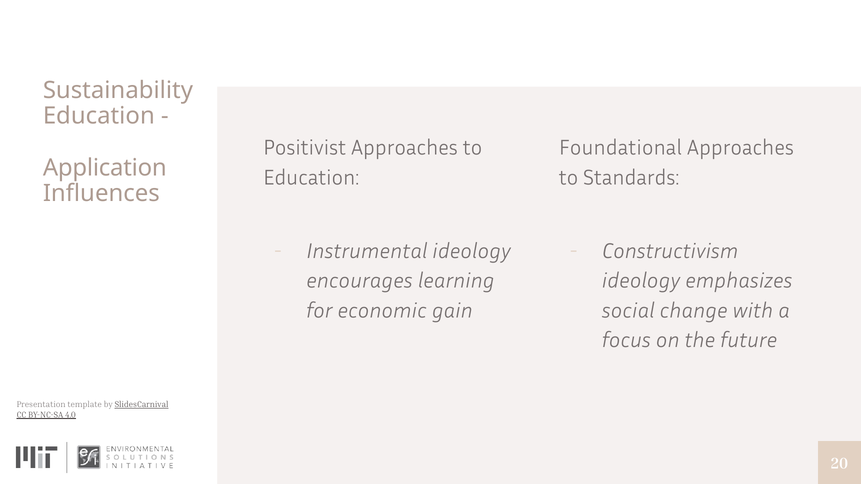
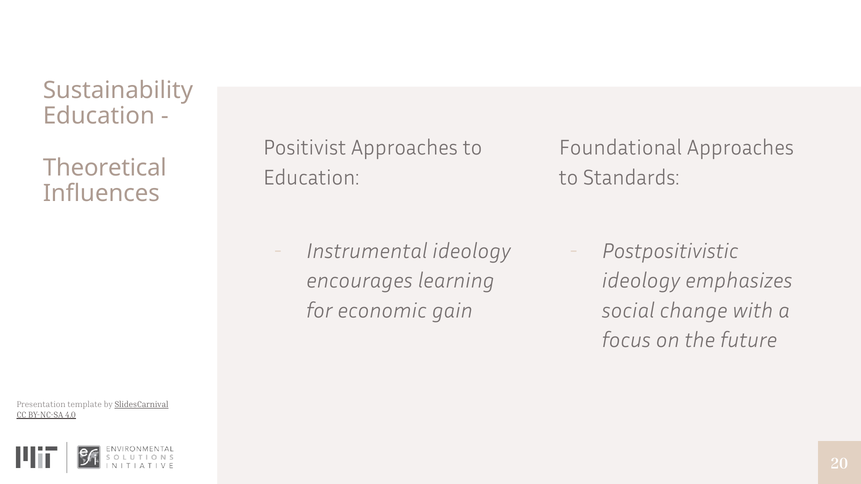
Application: Application -> Theoretical (105, 168)
Constructivism: Constructivism -> Postpositivistic (670, 251)
